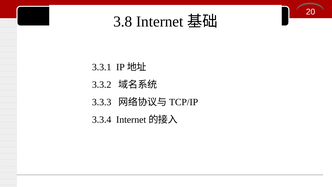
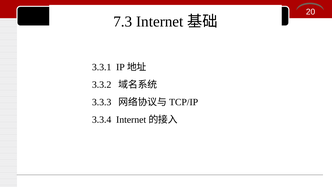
3.8: 3.8 -> 7.3 (123, 22)
